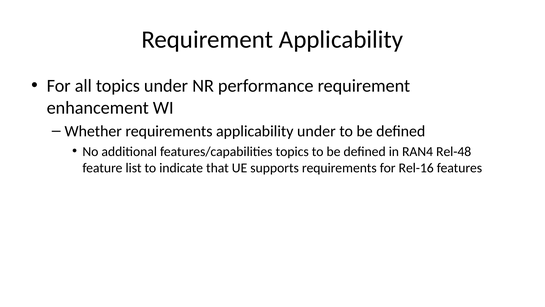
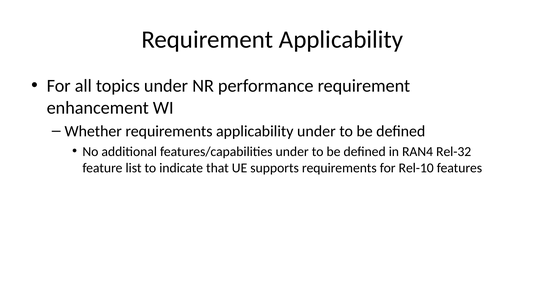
features/capabilities topics: topics -> under (292, 151)
Rel-48: Rel-48 -> Rel-32 (454, 151)
Rel-16: Rel-16 -> Rel-10 (416, 168)
